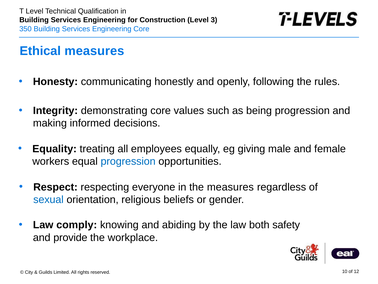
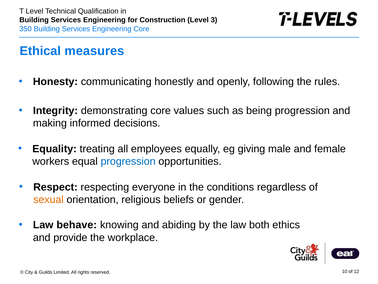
the measures: measures -> conditions (230, 187)
sexual colour: blue -> orange (48, 199)
comply: comply -> behave (77, 225)
safety: safety -> ethics (286, 225)
